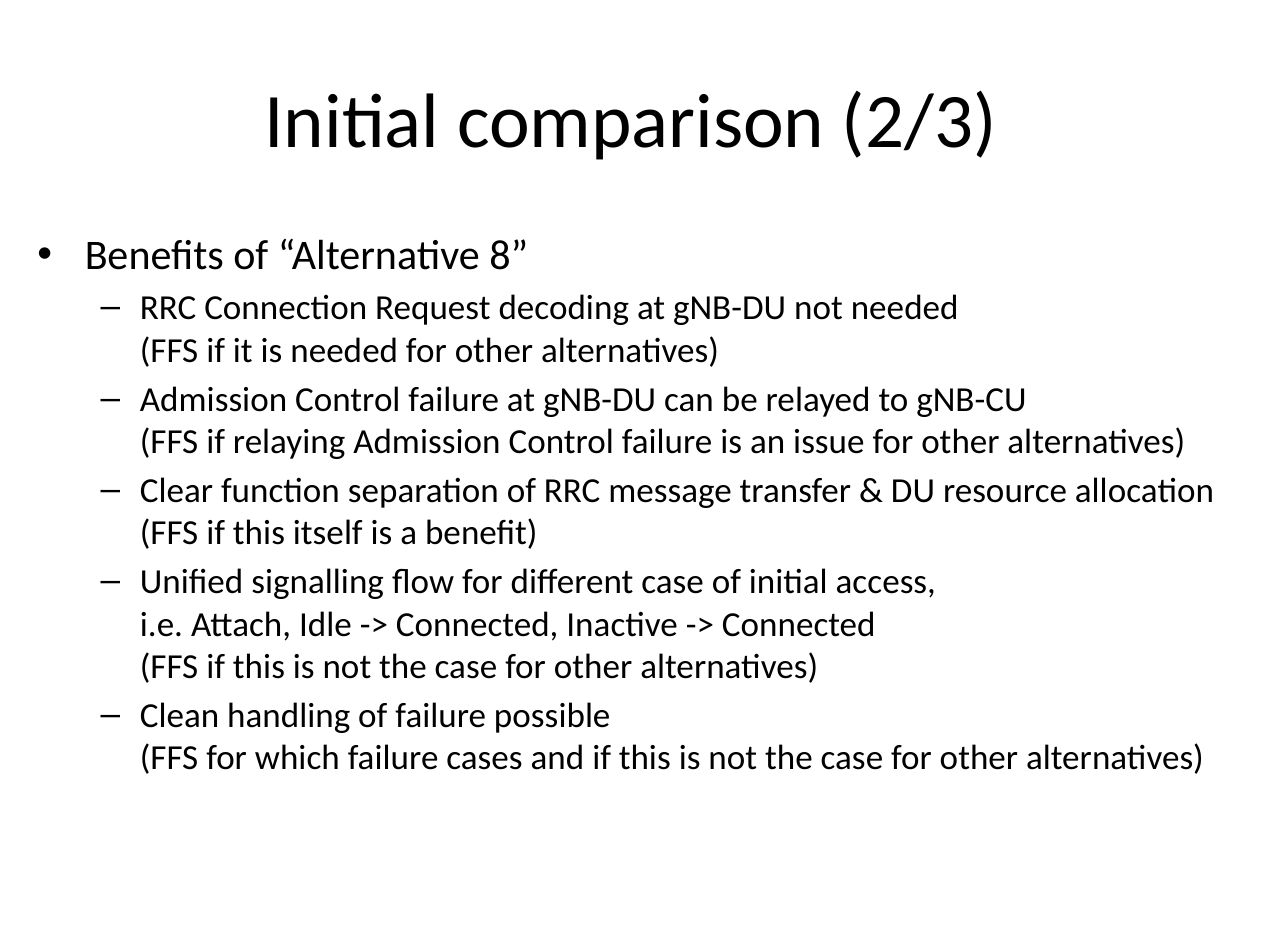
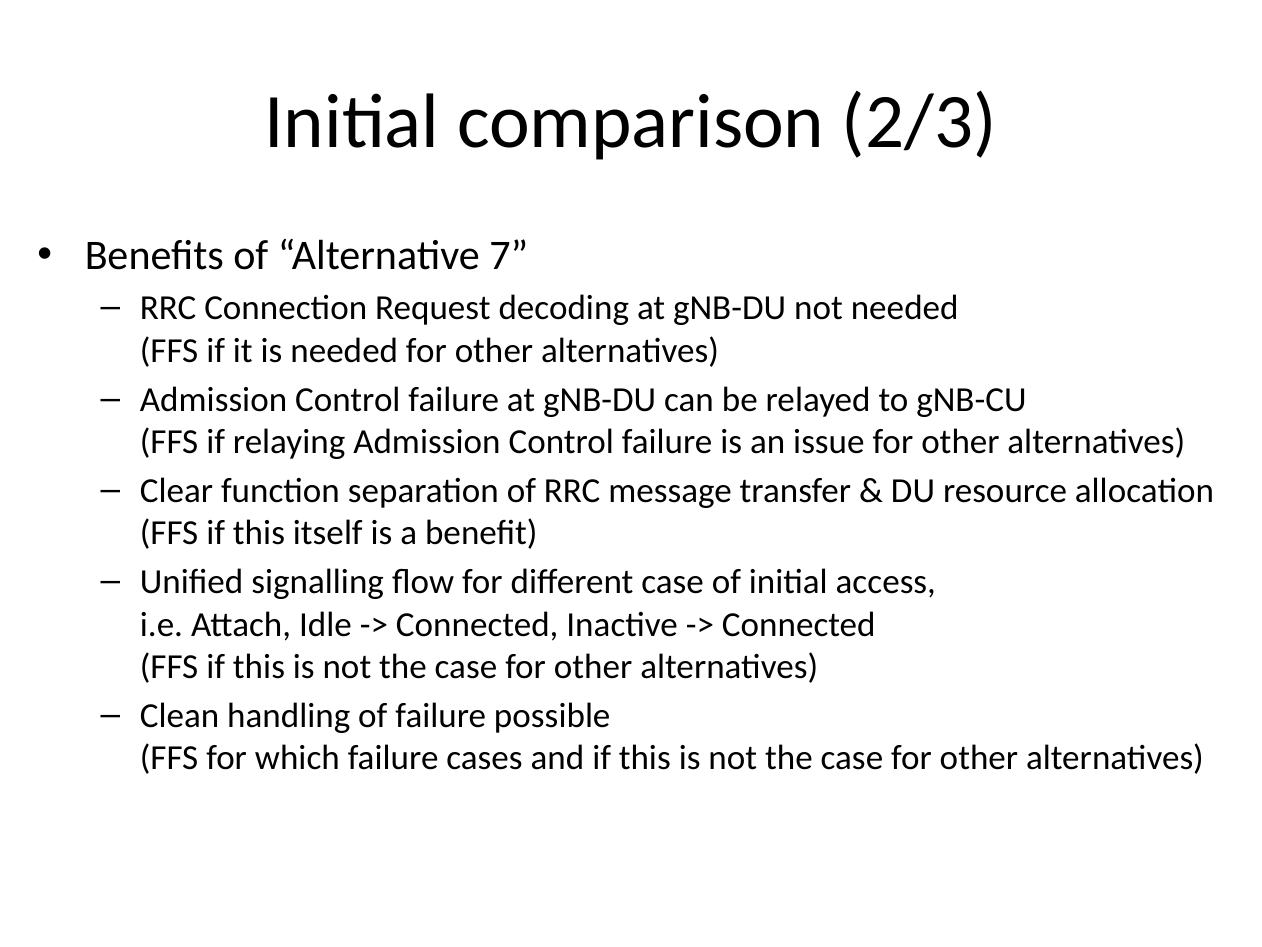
8: 8 -> 7 (509, 255)
